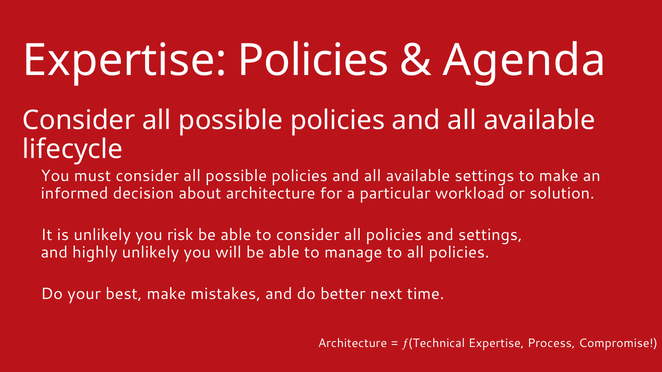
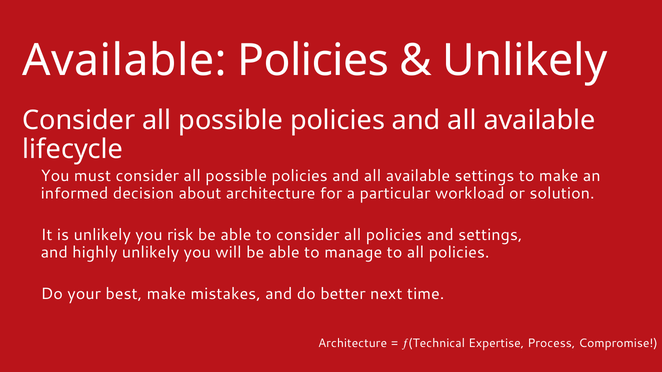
Expertise: Expertise -> Available (125, 61)
Agenda: Agenda -> Unlikely (525, 61)
